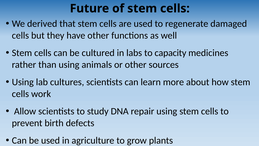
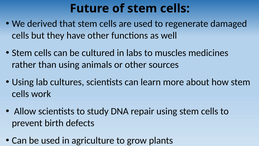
capacity: capacity -> muscles (170, 53)
